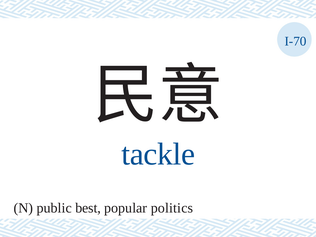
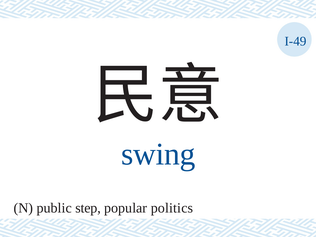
I-70: I-70 -> I-49 (296, 41)
tackle: tackle -> swing (158, 154)
best: best -> step (88, 208)
